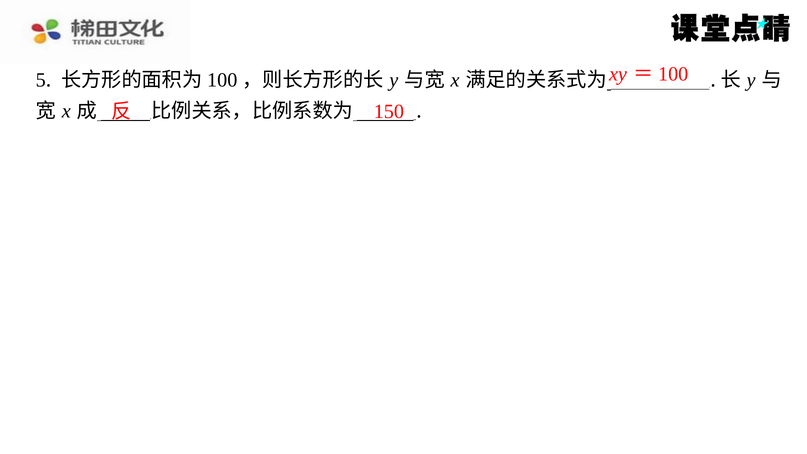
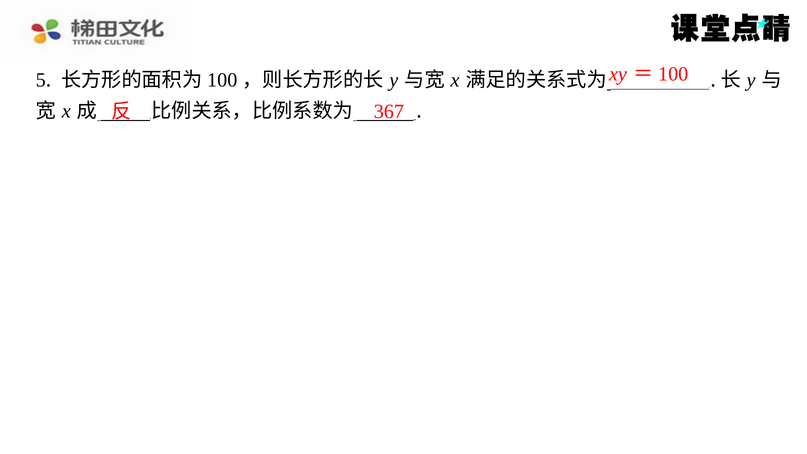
150: 150 -> 367 (389, 111)
